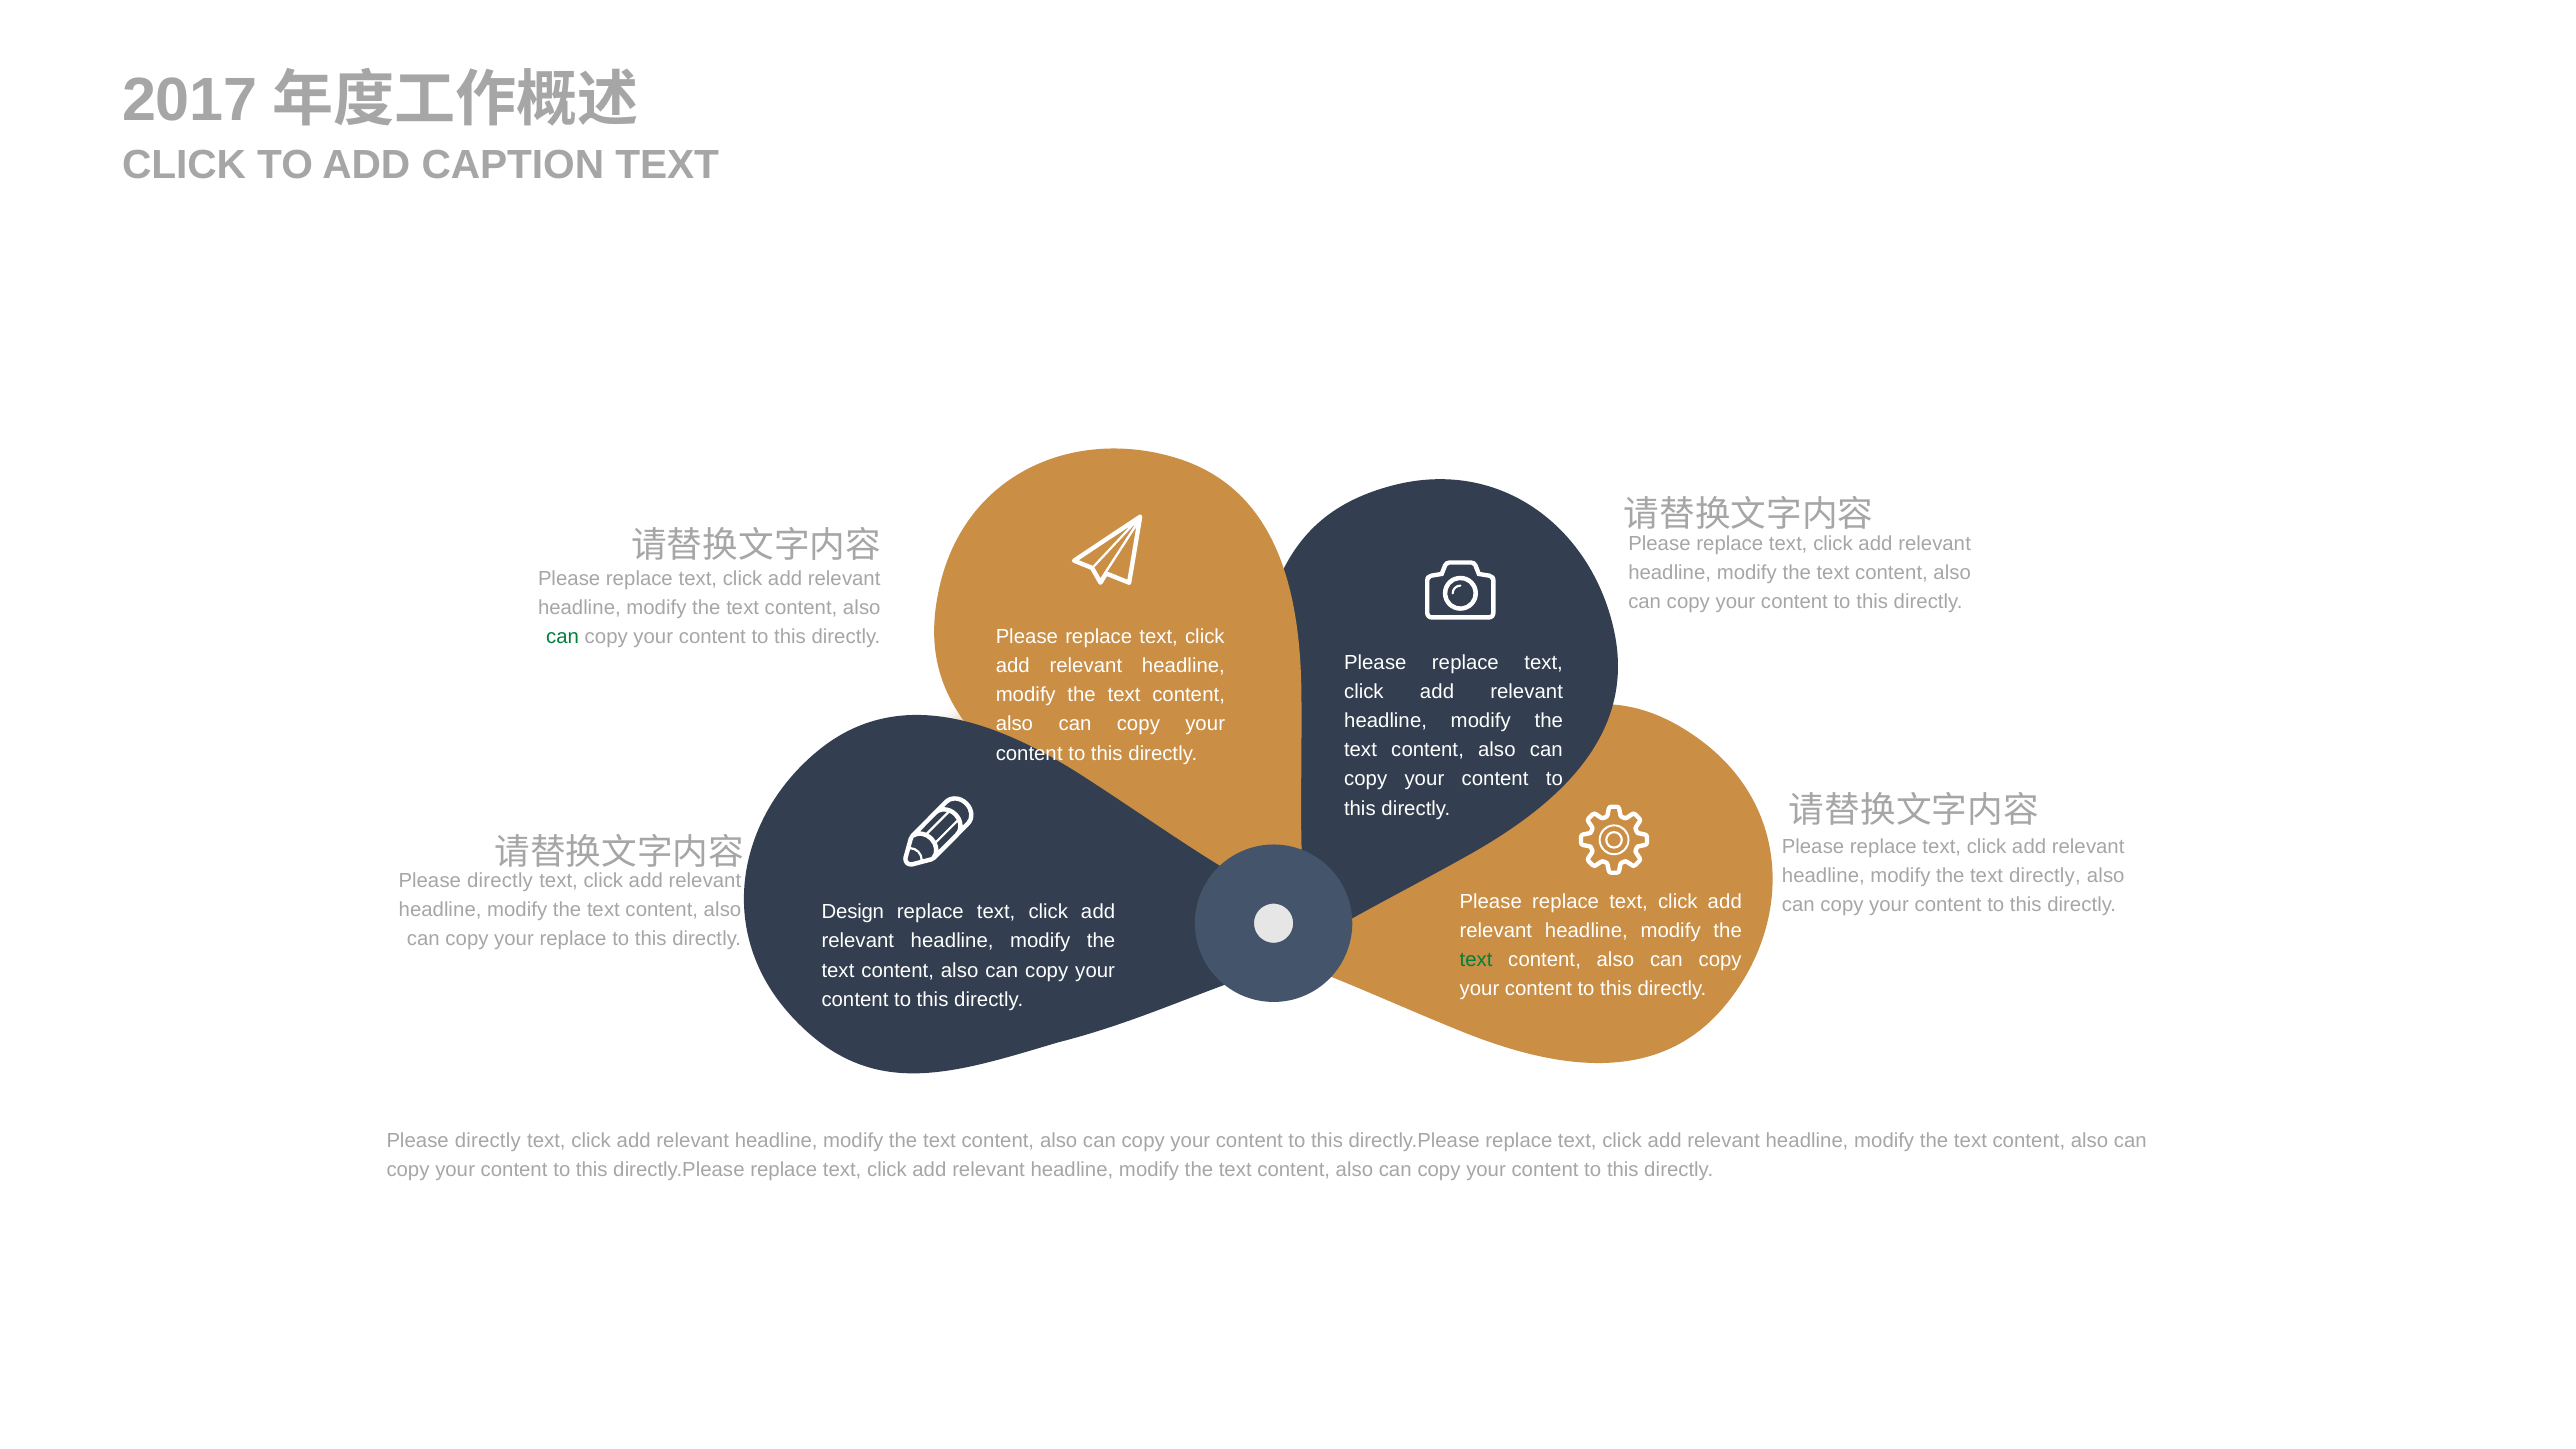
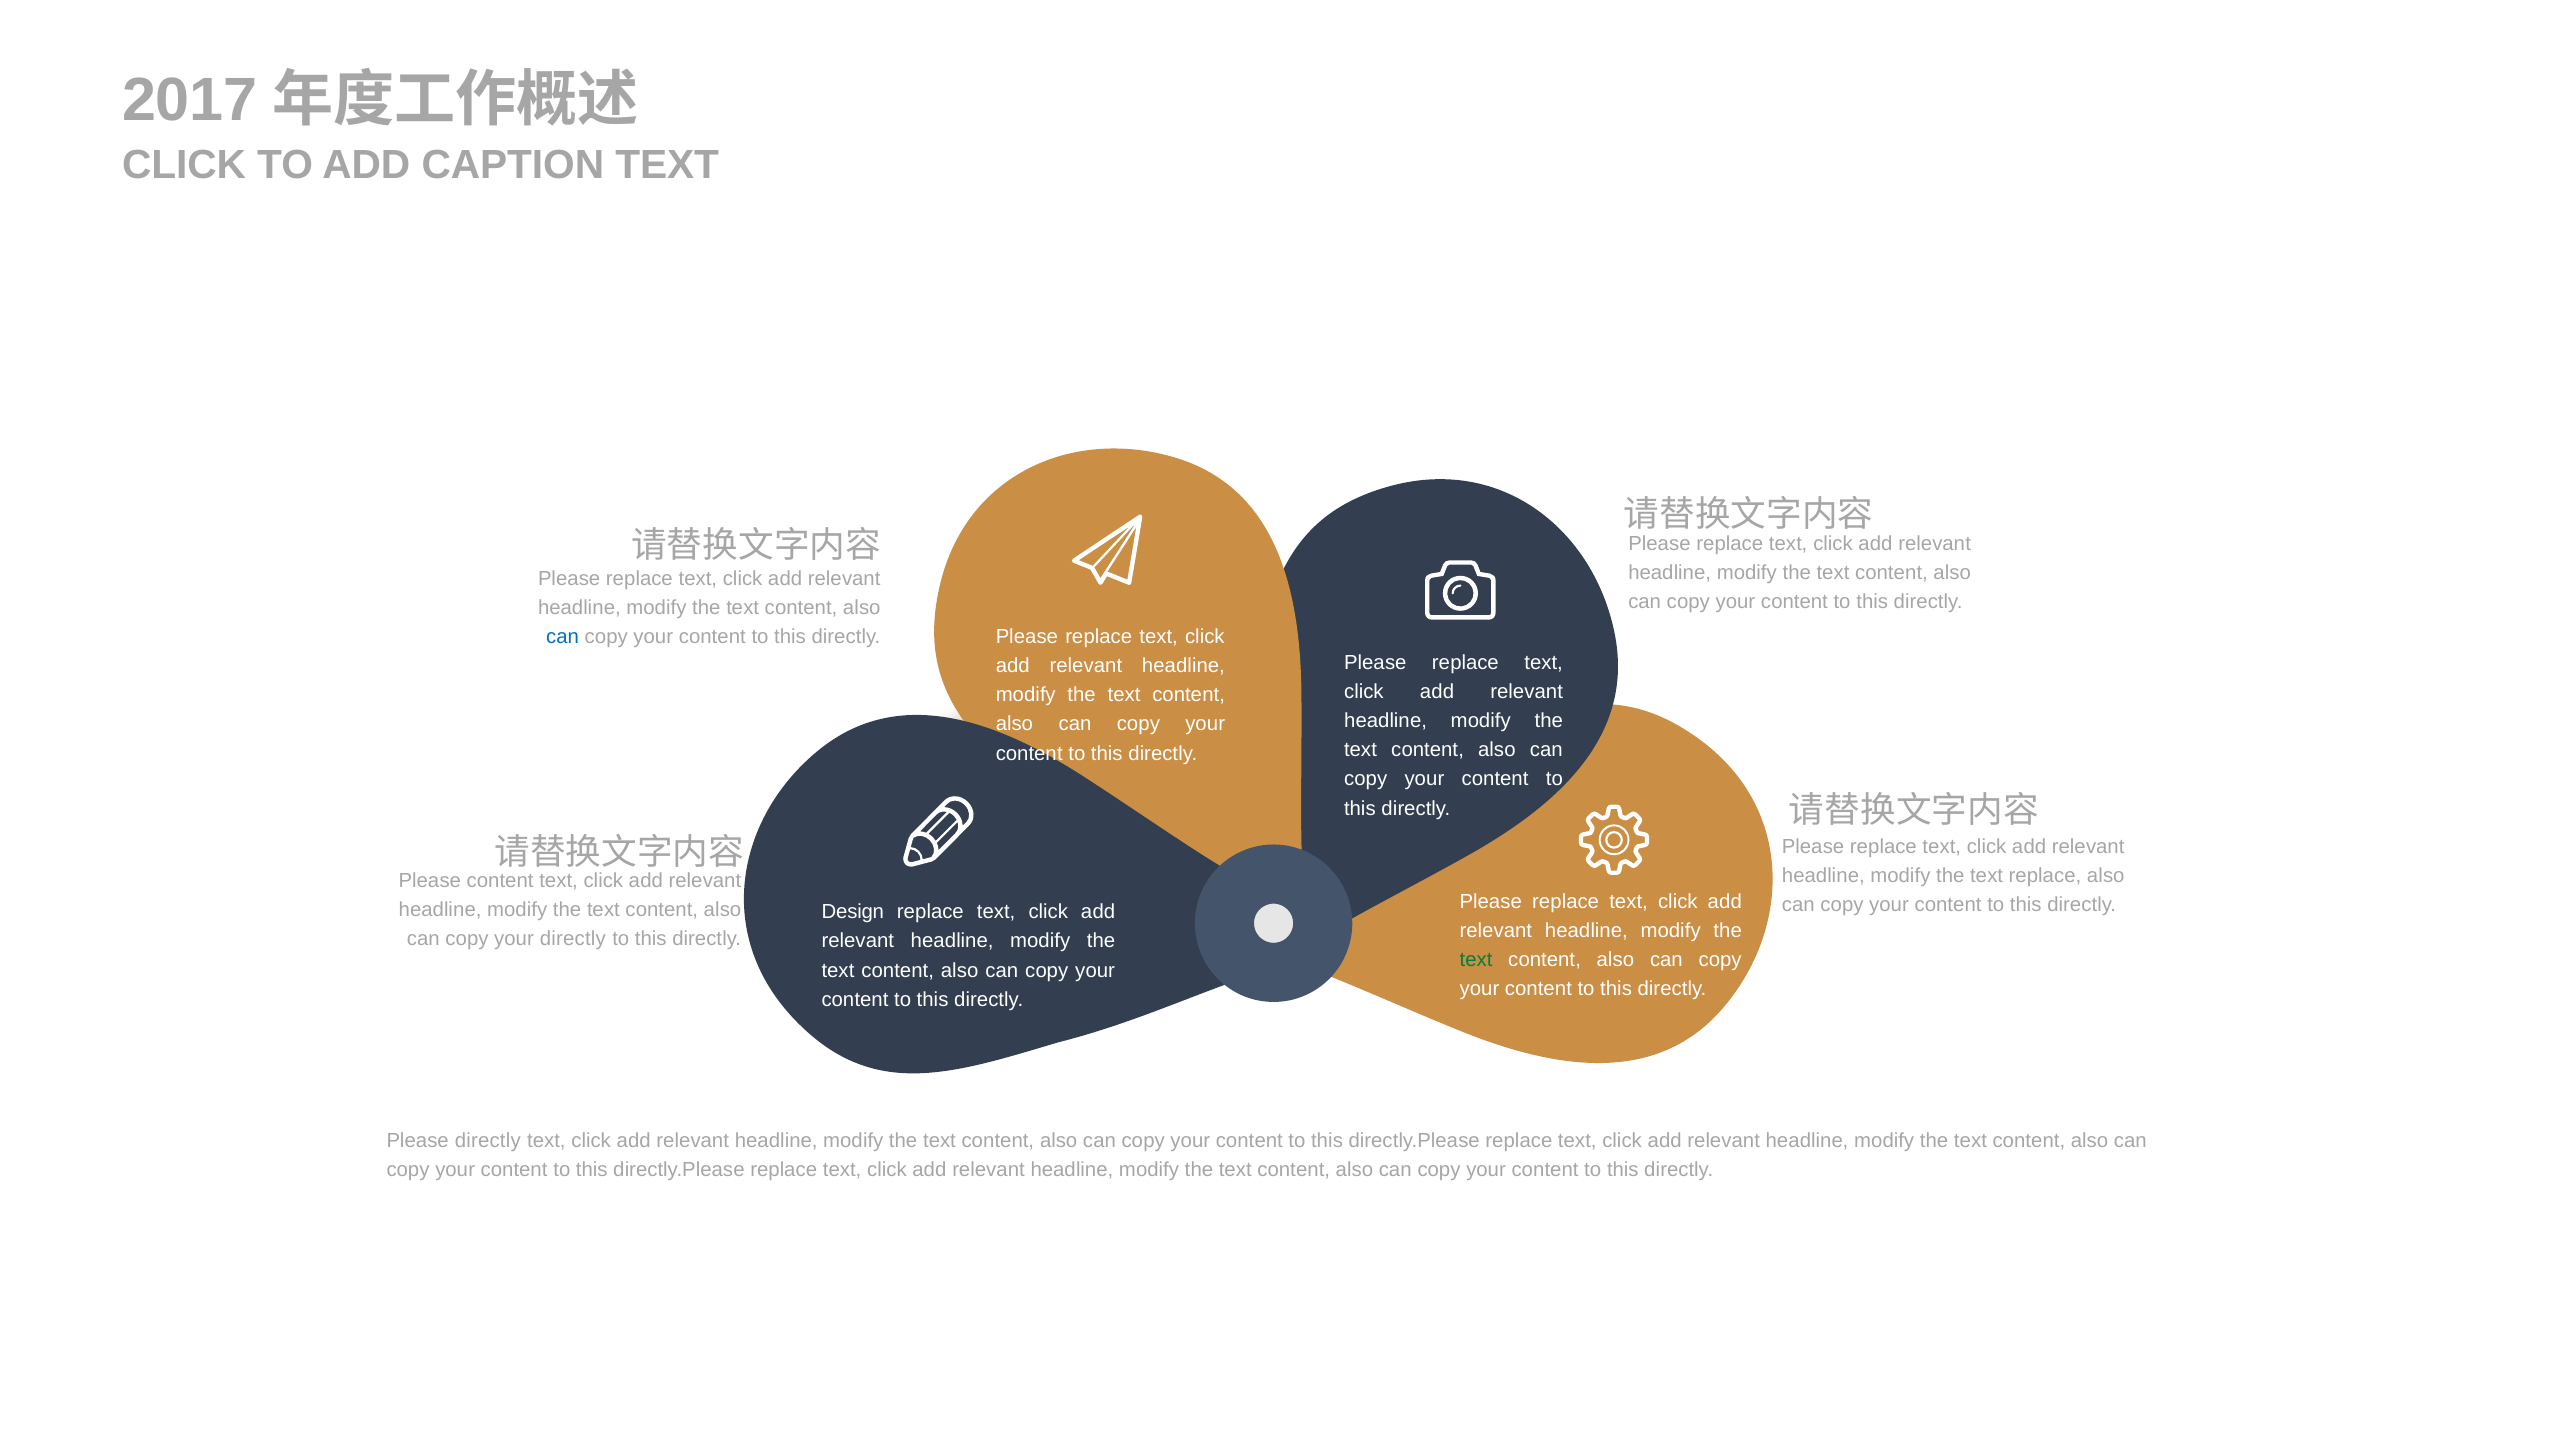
can colour: green -> blue (563, 637)
text directly: directly -> replace (2045, 876)
directly: directly -> content (500, 881)
your replace: replace -> directly (573, 939)
